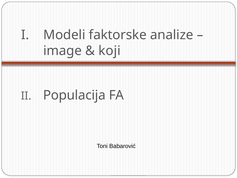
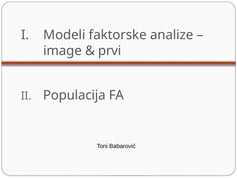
koji: koji -> prvi (110, 51)
